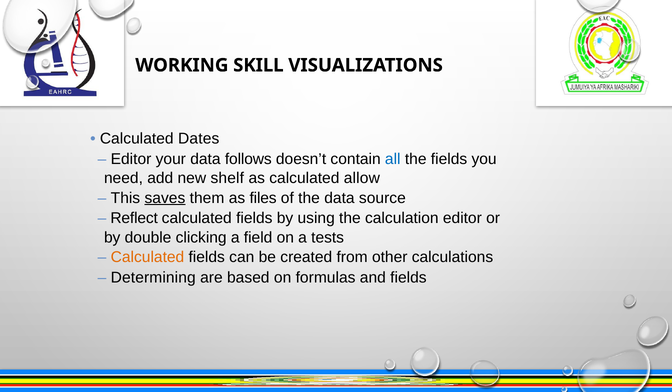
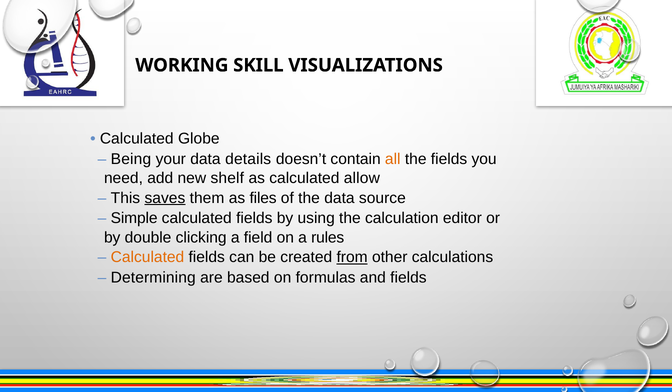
Dates: Dates -> Globe (199, 138)
Editor: Editor -> Being (131, 159)
follows: follows -> details (248, 159)
all colour: blue -> orange (393, 159)
Reflect: Reflect -> Simple (134, 218)
tests: tests -> rules (328, 237)
from underline: none -> present (352, 257)
